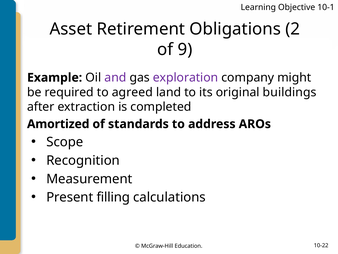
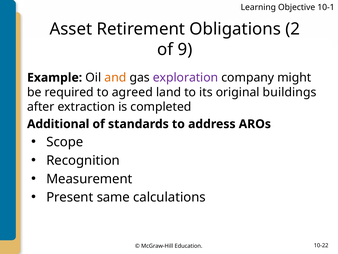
and colour: purple -> orange (115, 77)
Amortized: Amortized -> Additional (58, 124)
filling: filling -> same (113, 197)
